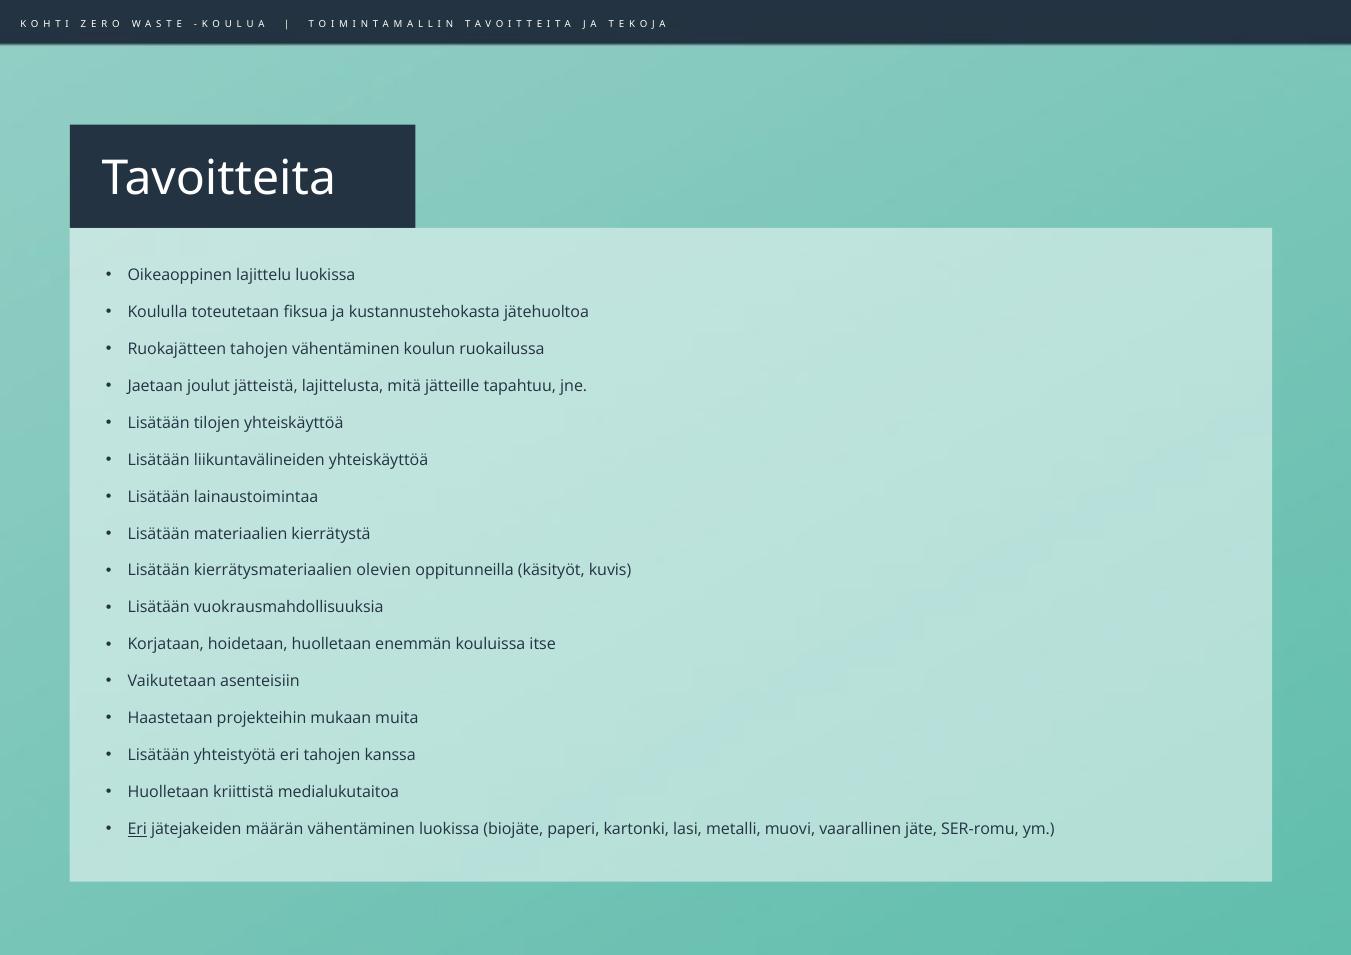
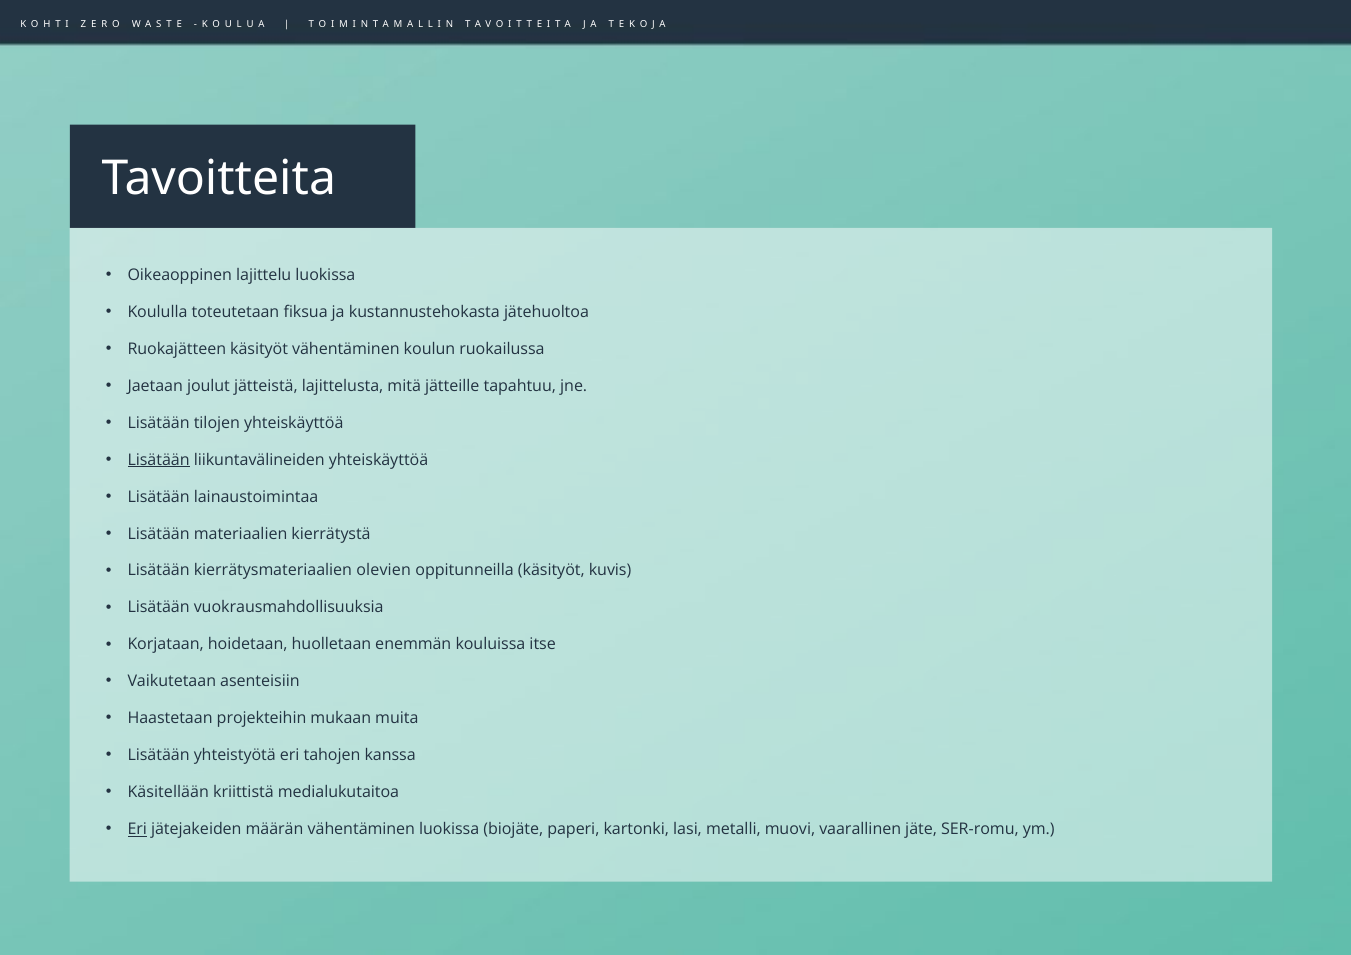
Ruokajätteen tahojen: tahojen -> käsityöt (259, 349)
Lisätään underline: none -> present (159, 460)
Huolletaan: Huolletaan -> Käsitellään (168, 793)
